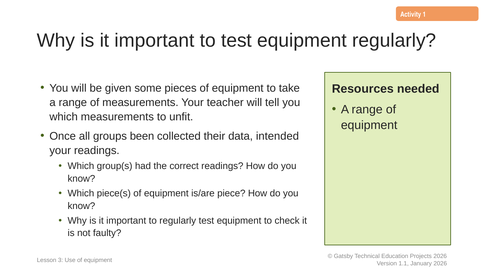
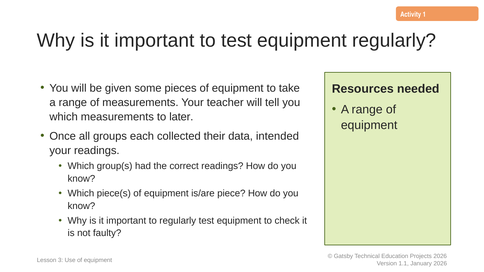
unfit: unfit -> later (181, 117)
been: been -> each (142, 136)
